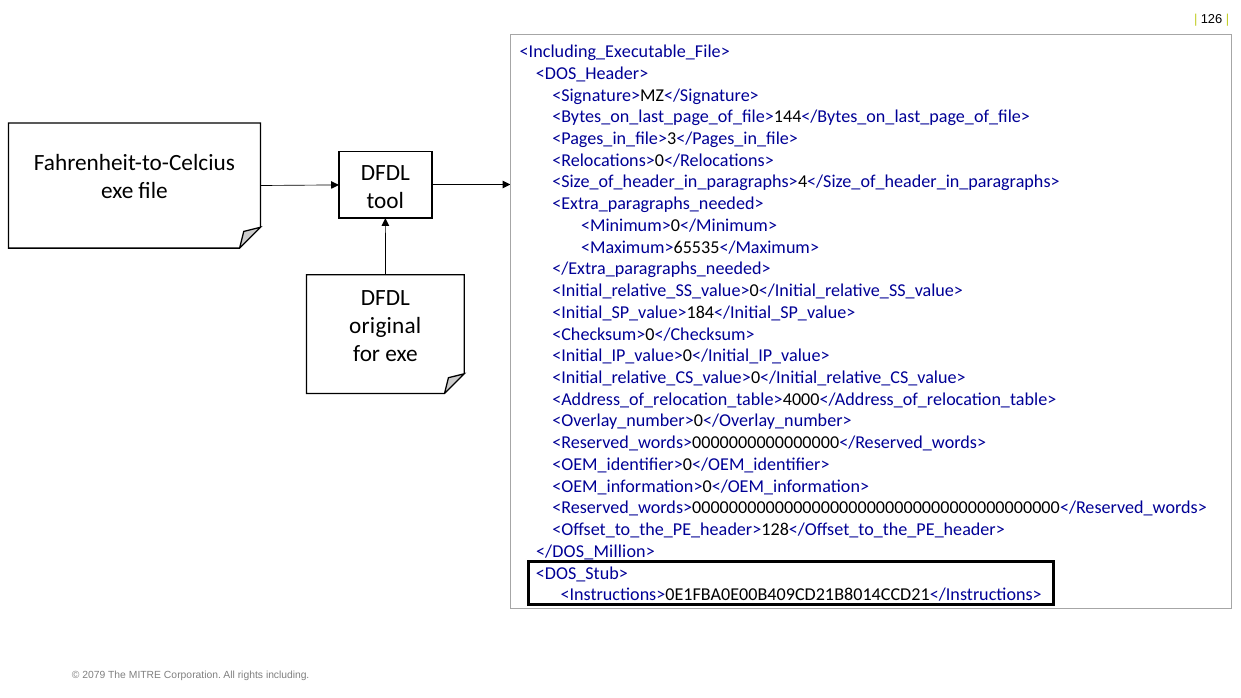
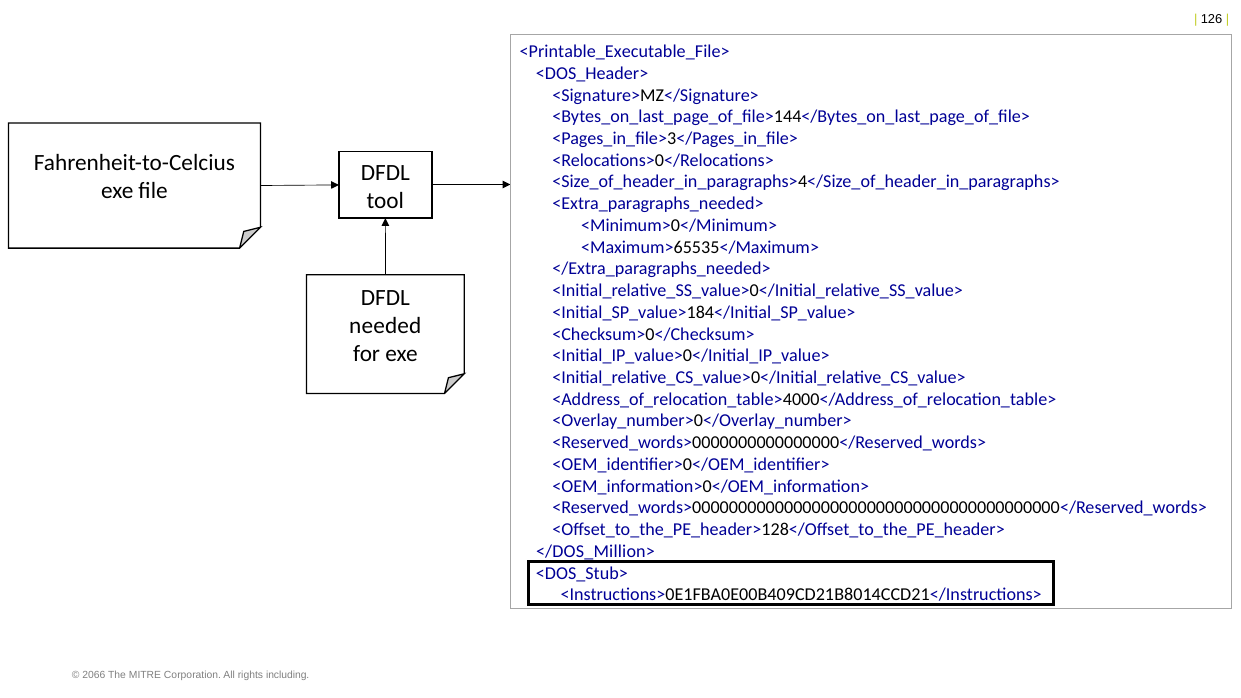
<Including_Executable_File>: <Including_Executable_File> -> <Printable_Executable_File> (625, 52)
original: original -> needed (385, 326)
2079: 2079 -> 2066 (94, 675)
